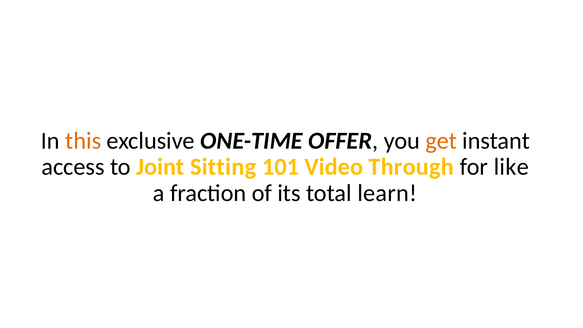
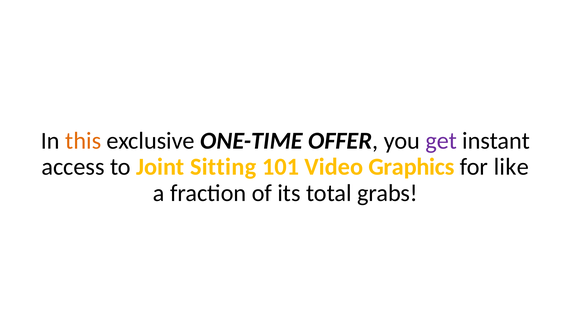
get colour: orange -> purple (441, 141)
Through: Through -> Graphics (411, 167)
learn: learn -> grabs (387, 193)
